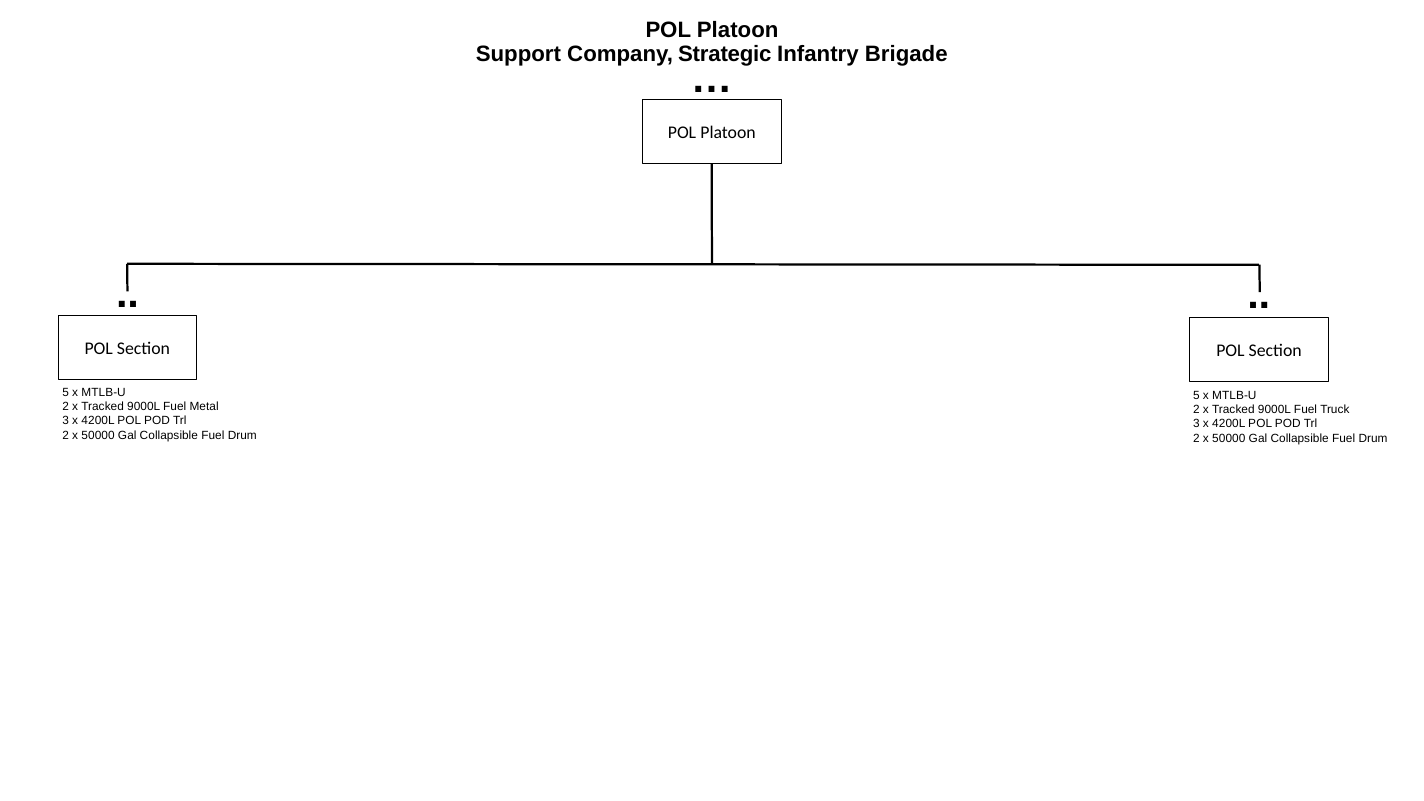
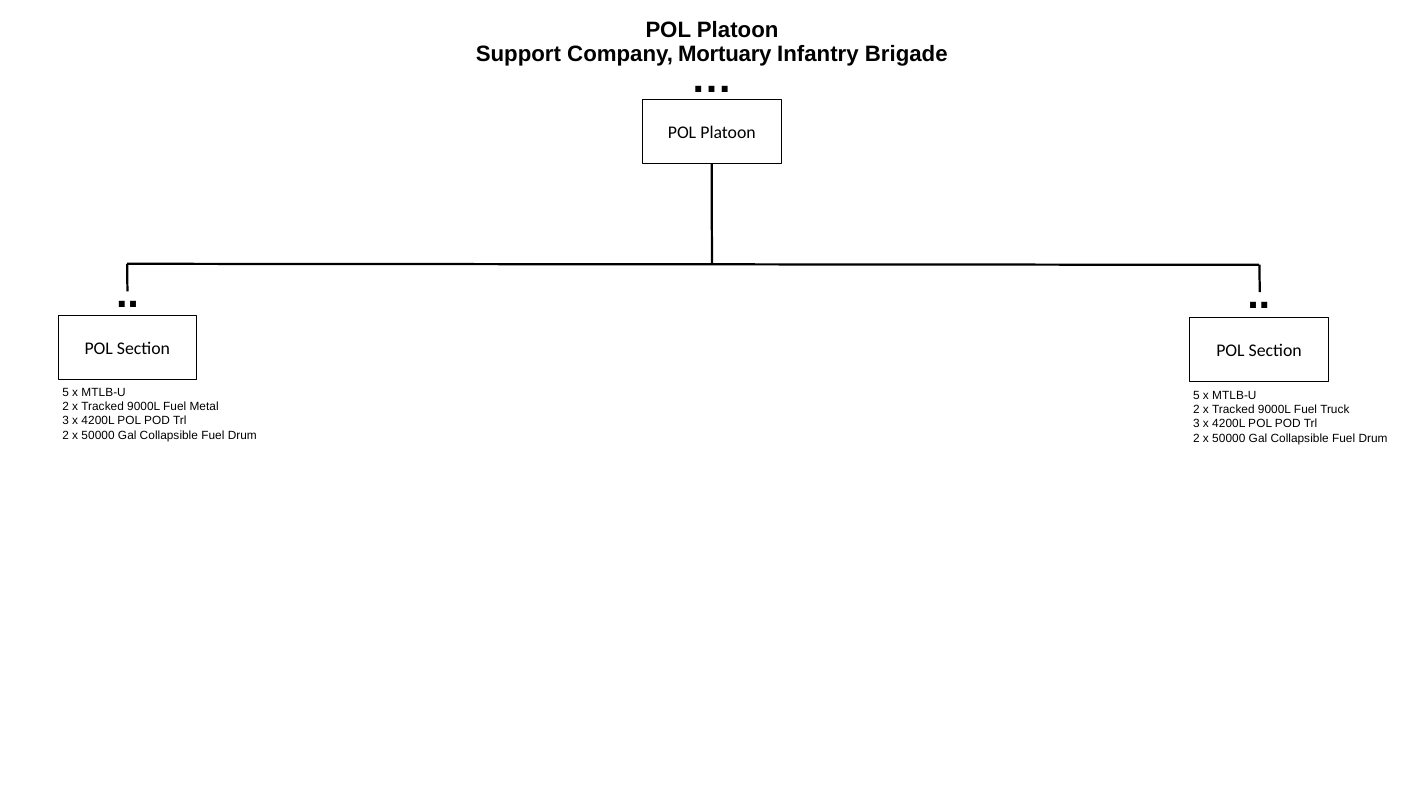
Strategic: Strategic -> Mortuary (725, 54)
